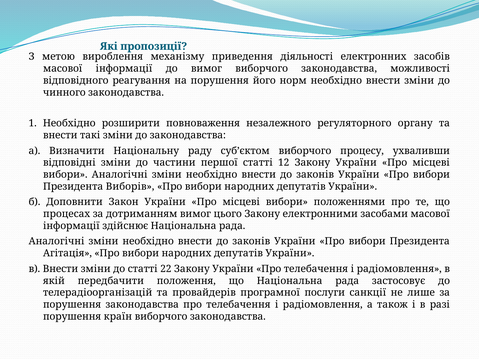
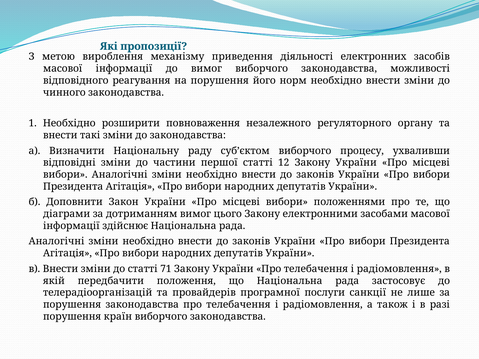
Виборів: Виборів -> Агітація (130, 187)
процесах: процесах -> діаграми (67, 214)
22: 22 -> 71 (166, 269)
